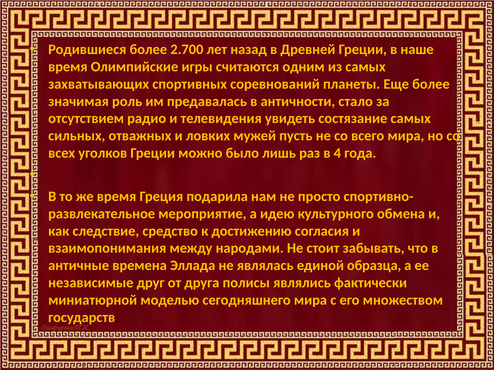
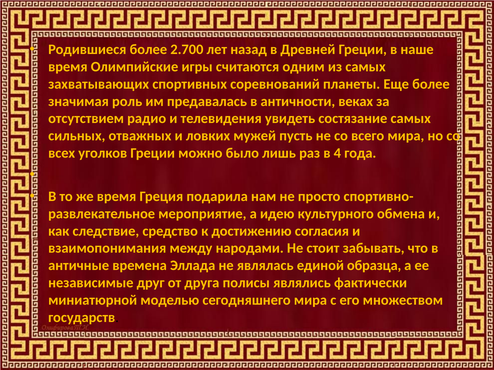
стало: стало -> веках (356, 101)
